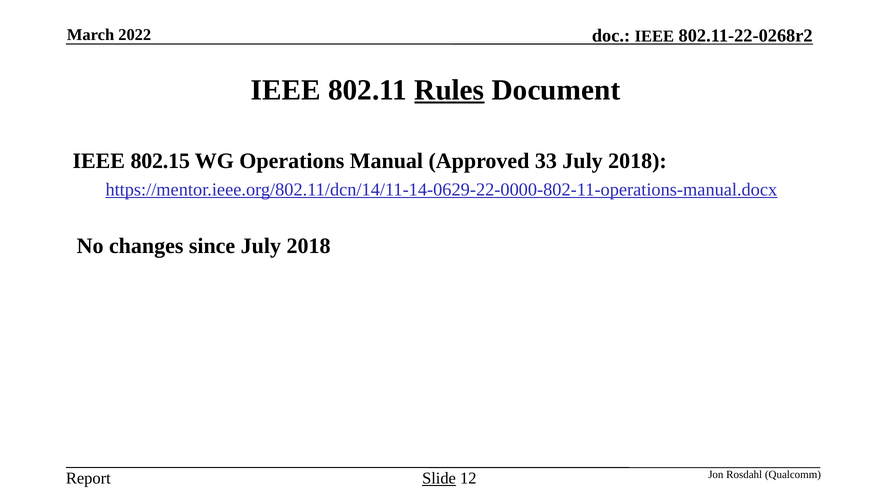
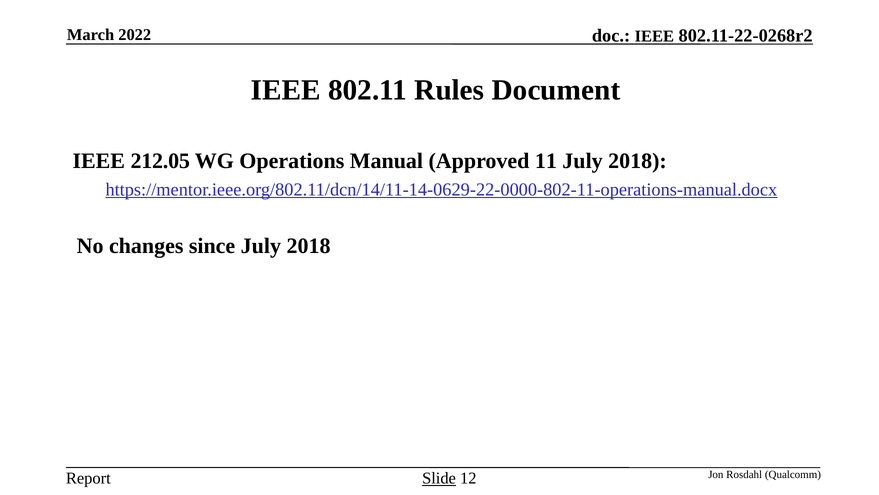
Rules underline: present -> none (449, 90)
802.15: 802.15 -> 212.05 (160, 161)
33: 33 -> 11 (546, 161)
